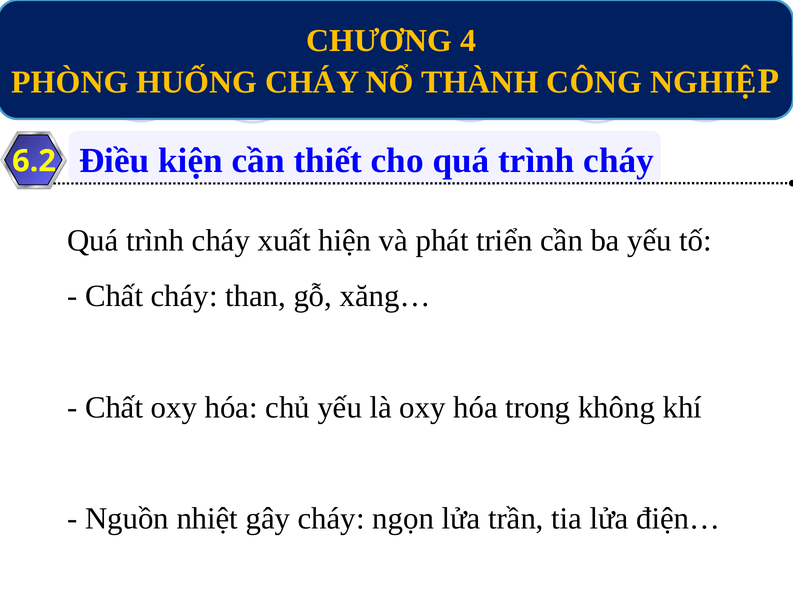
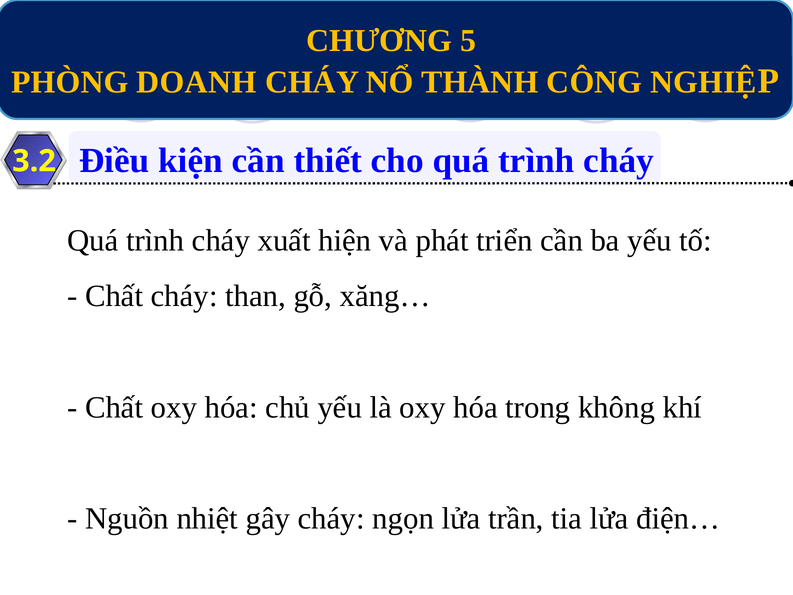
4: 4 -> 5 (468, 41)
HUỐNG: HUỐNG -> DOANH (197, 82)
6.2: 6.2 -> 3.2 (34, 161)
